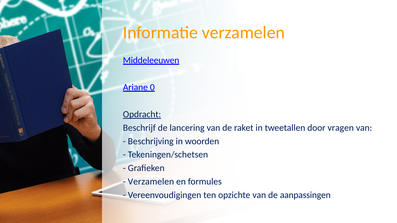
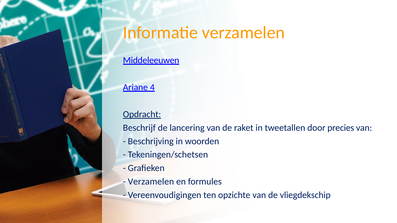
0: 0 -> 4 (152, 87)
vragen: vragen -> precies (341, 128)
aanpassingen: aanpassingen -> vliegdekschip (305, 195)
